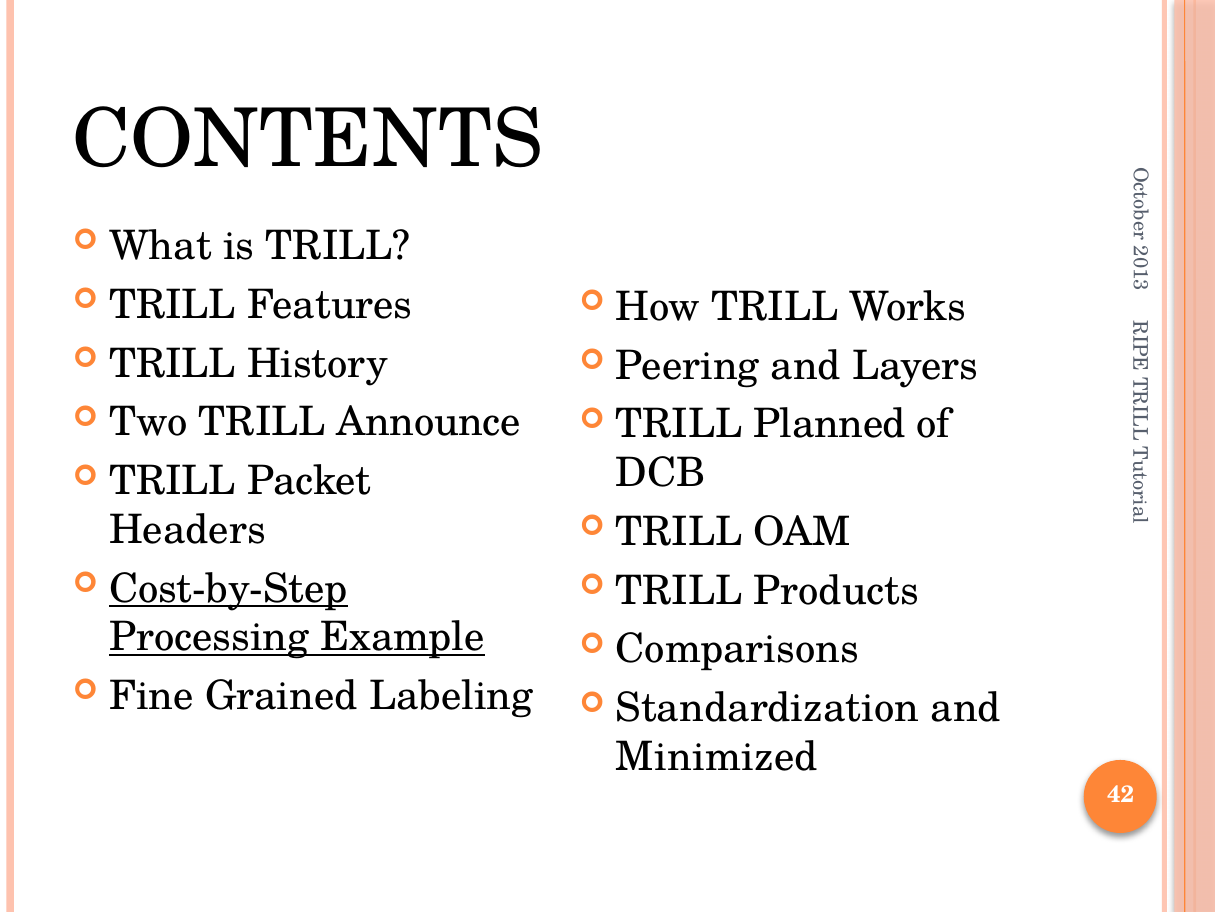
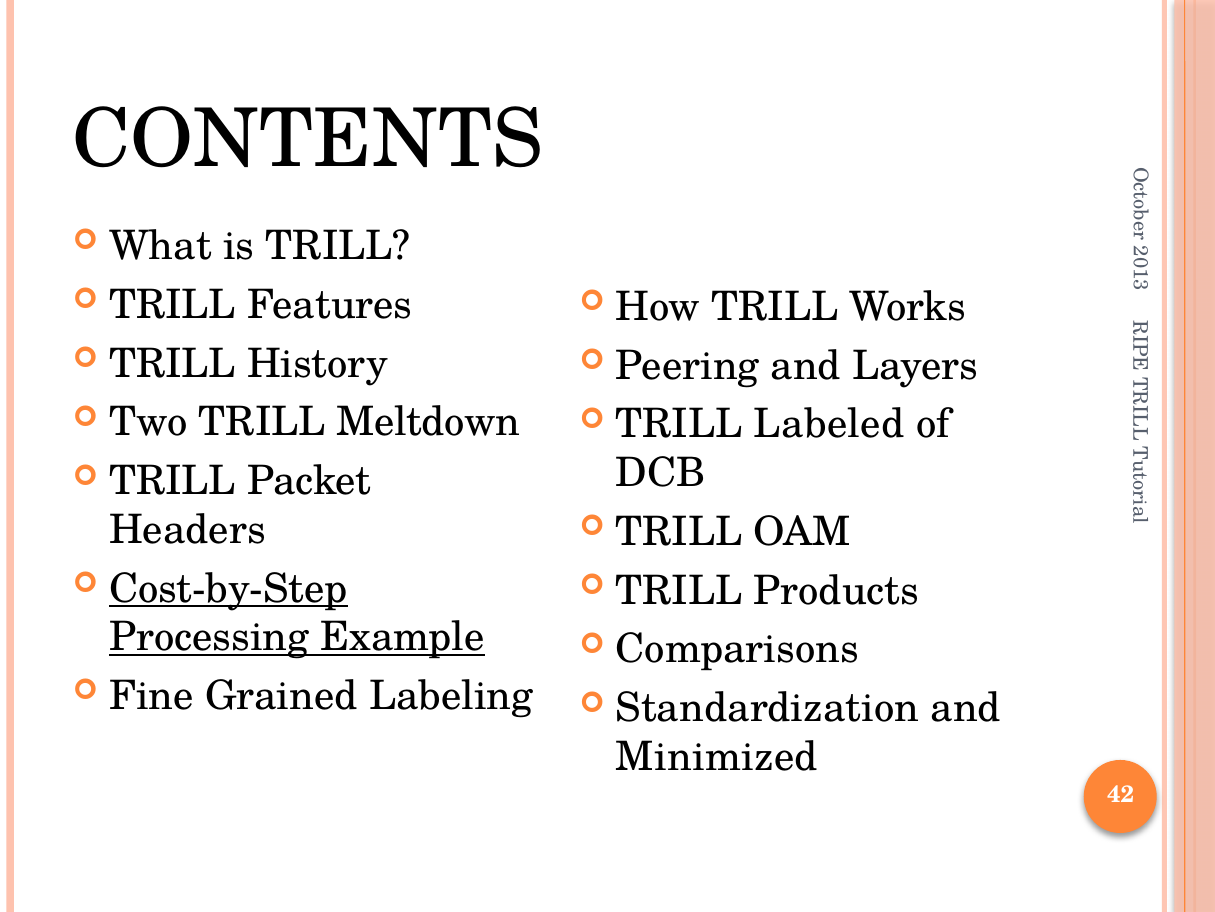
Announce: Announce -> Meltdown (429, 422)
Planned: Planned -> Labeled (829, 424)
